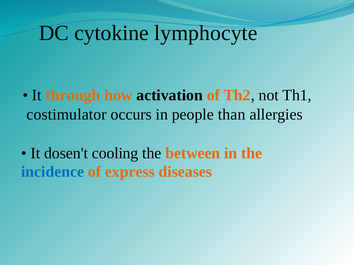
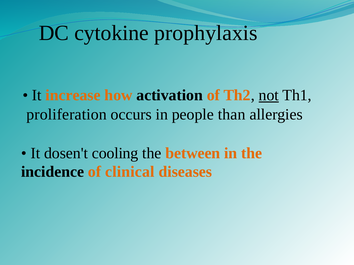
lymphocyte: lymphocyte -> prophylaxis (206, 33)
through: through -> increase (73, 95)
not underline: none -> present (269, 95)
costimulator: costimulator -> proliferation (67, 115)
incidence colour: blue -> black (53, 172)
express: express -> clinical (130, 172)
